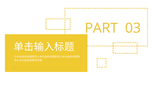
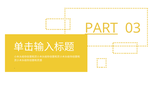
PART underline: none -> present (101, 28)
